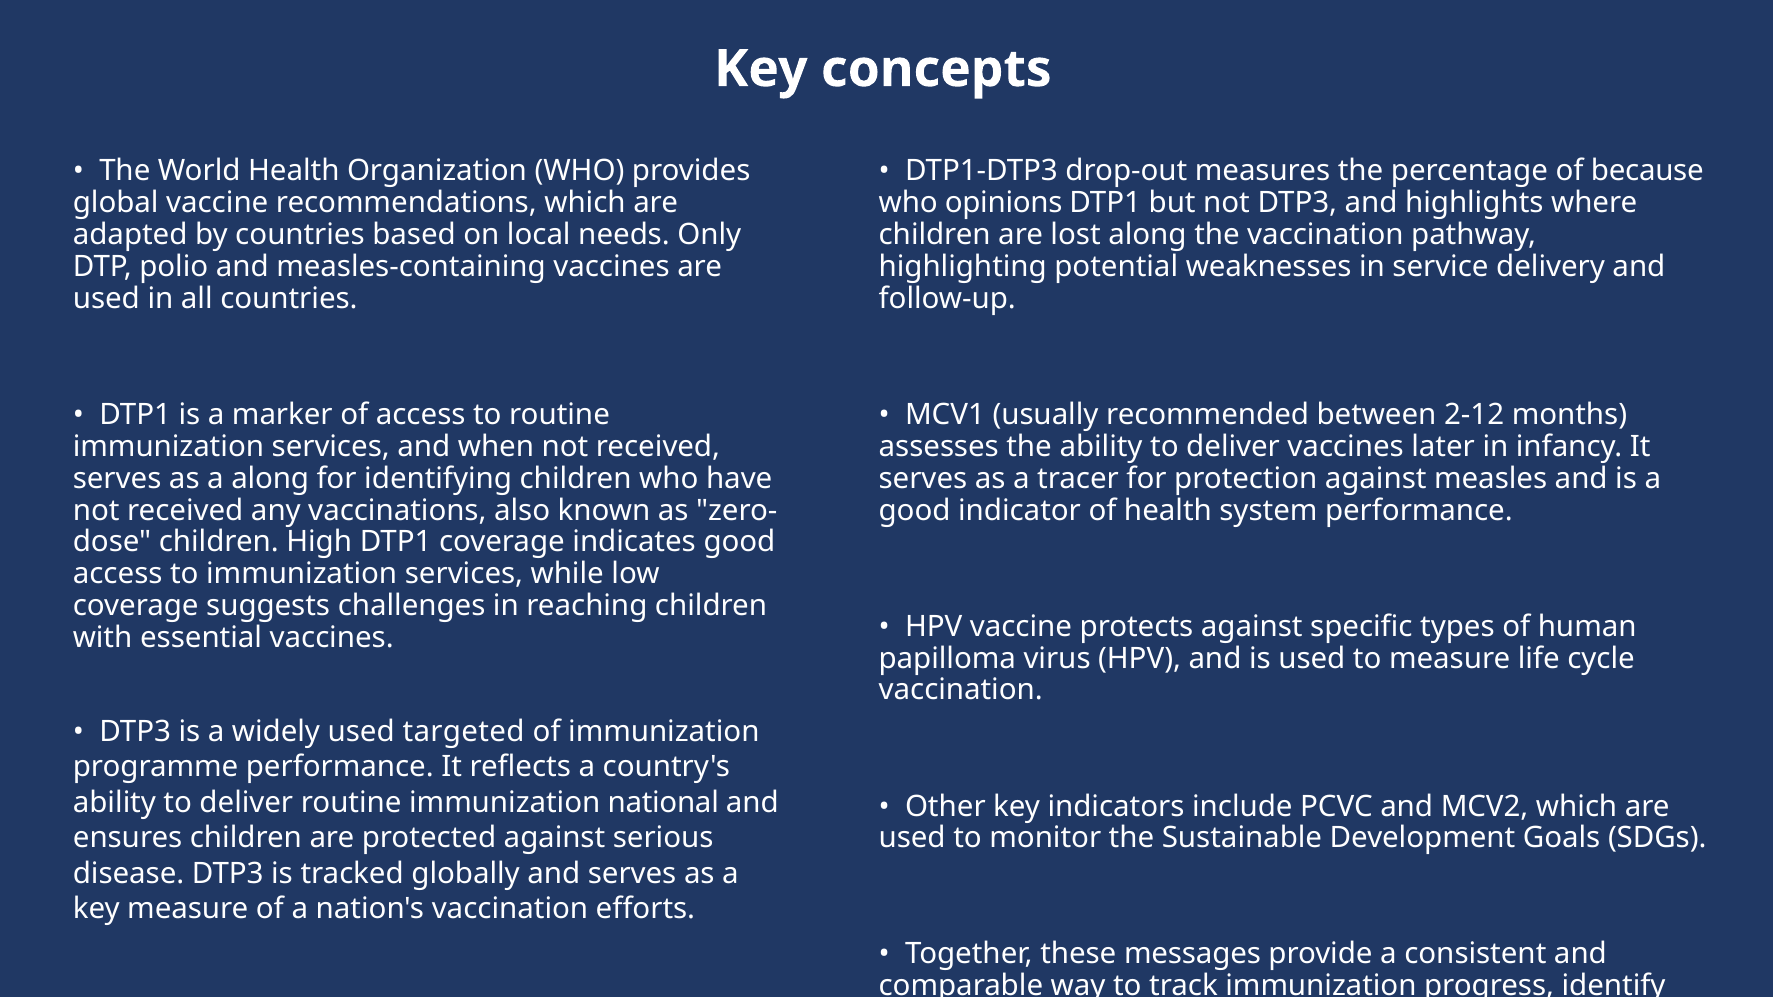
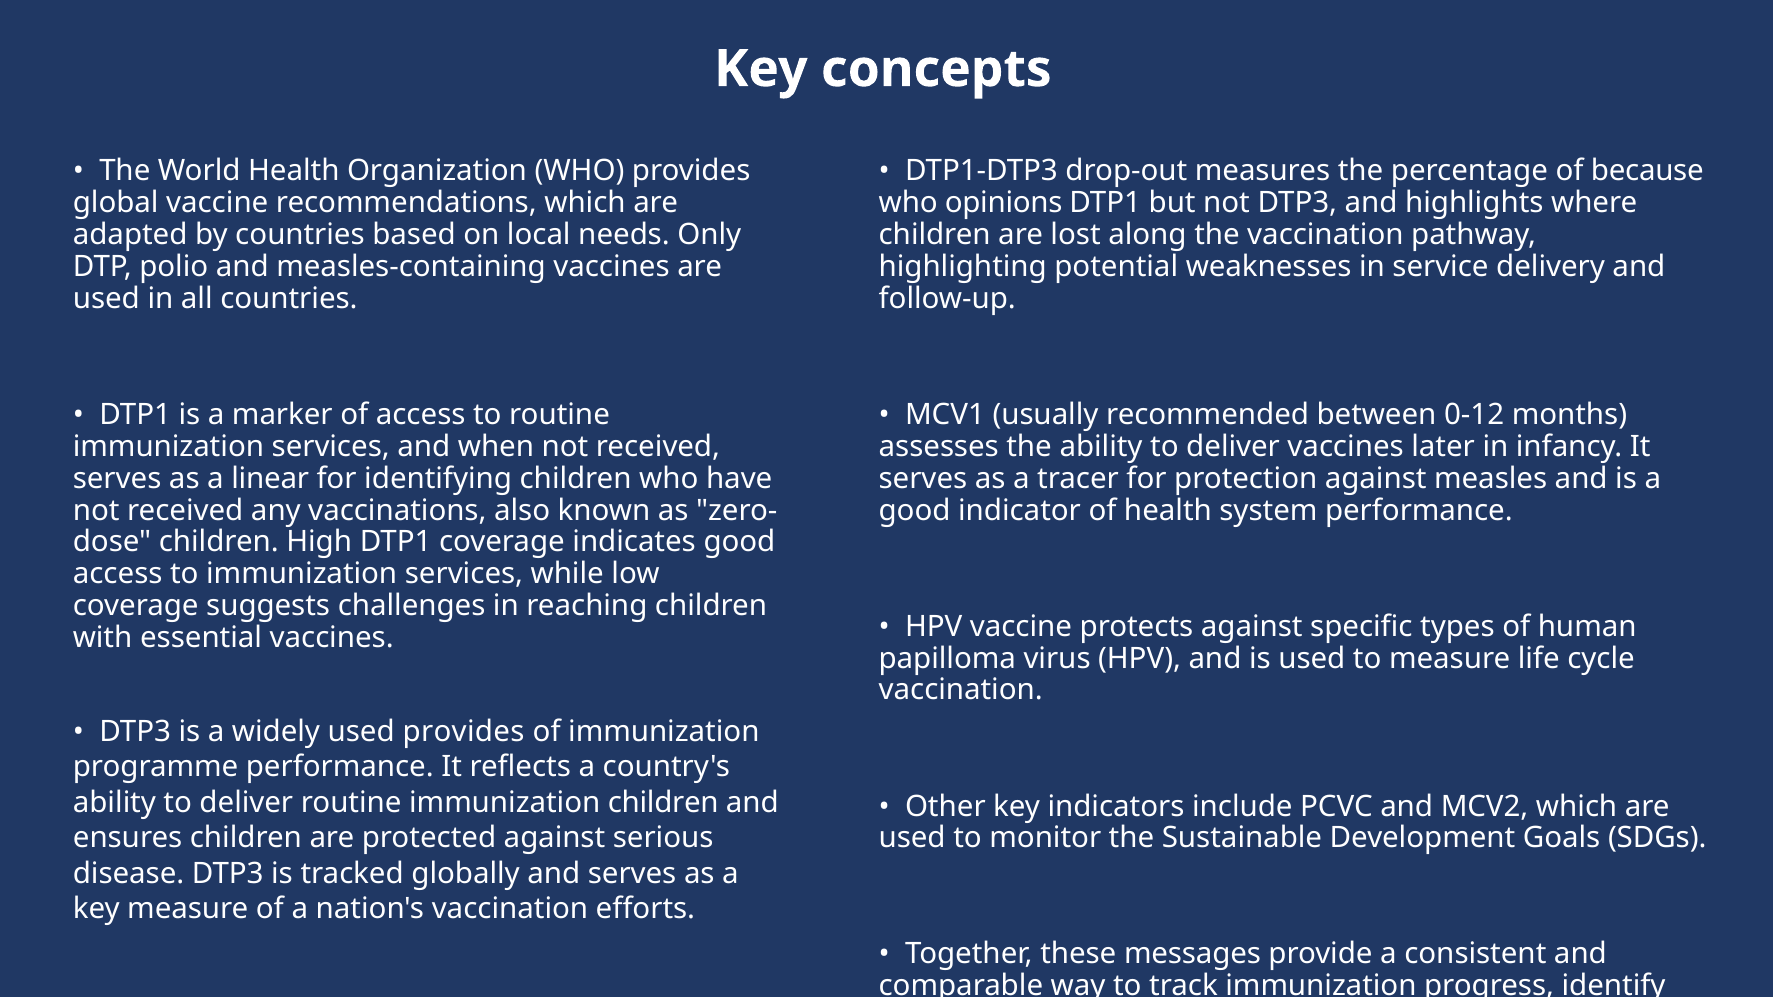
2-12: 2-12 -> 0-12 (1474, 415)
a along: along -> linear (270, 479)
used targeted: targeted -> provides (464, 732)
immunization national: national -> children (663, 803)
